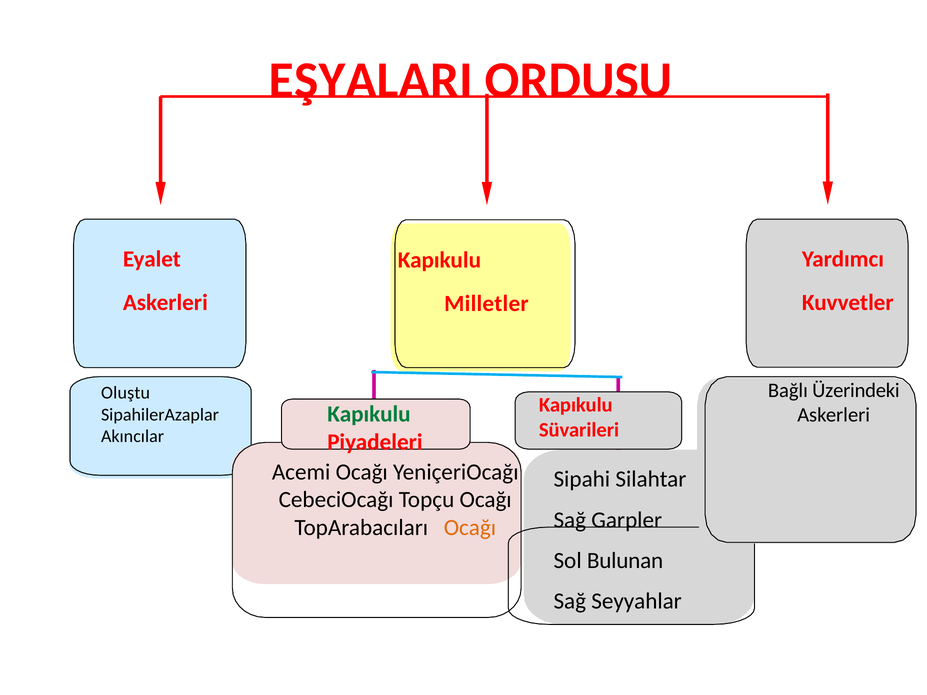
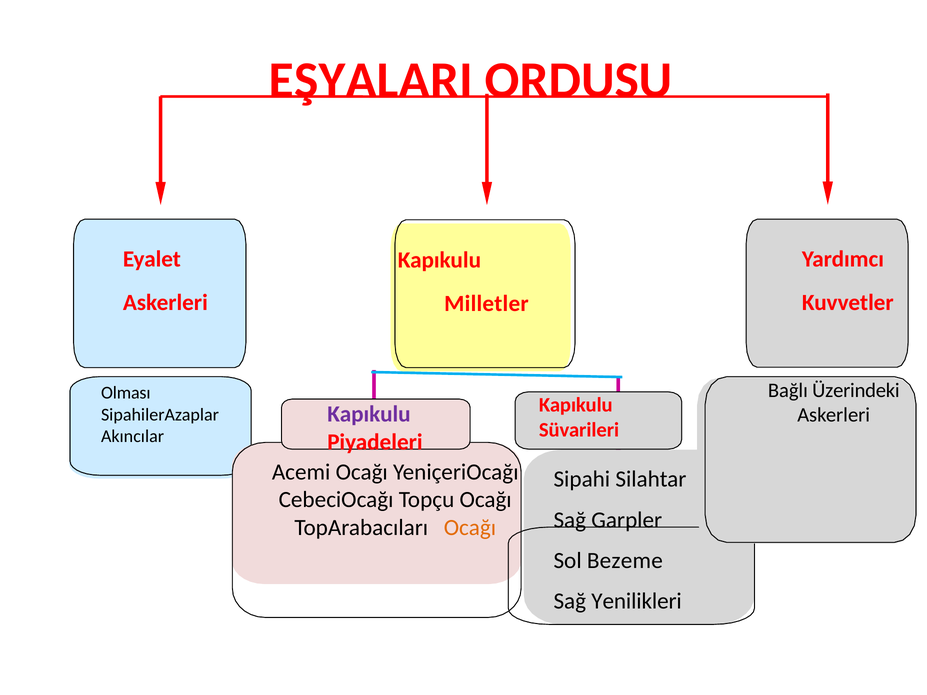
Oluştu: Oluştu -> Olması (126, 393)
Kapıkulu colour: green -> purple (369, 414)
Bulunan: Bulunan -> Bezeme (625, 561)
Seyyahlar: Seyyahlar -> Yenilikleri (637, 601)
